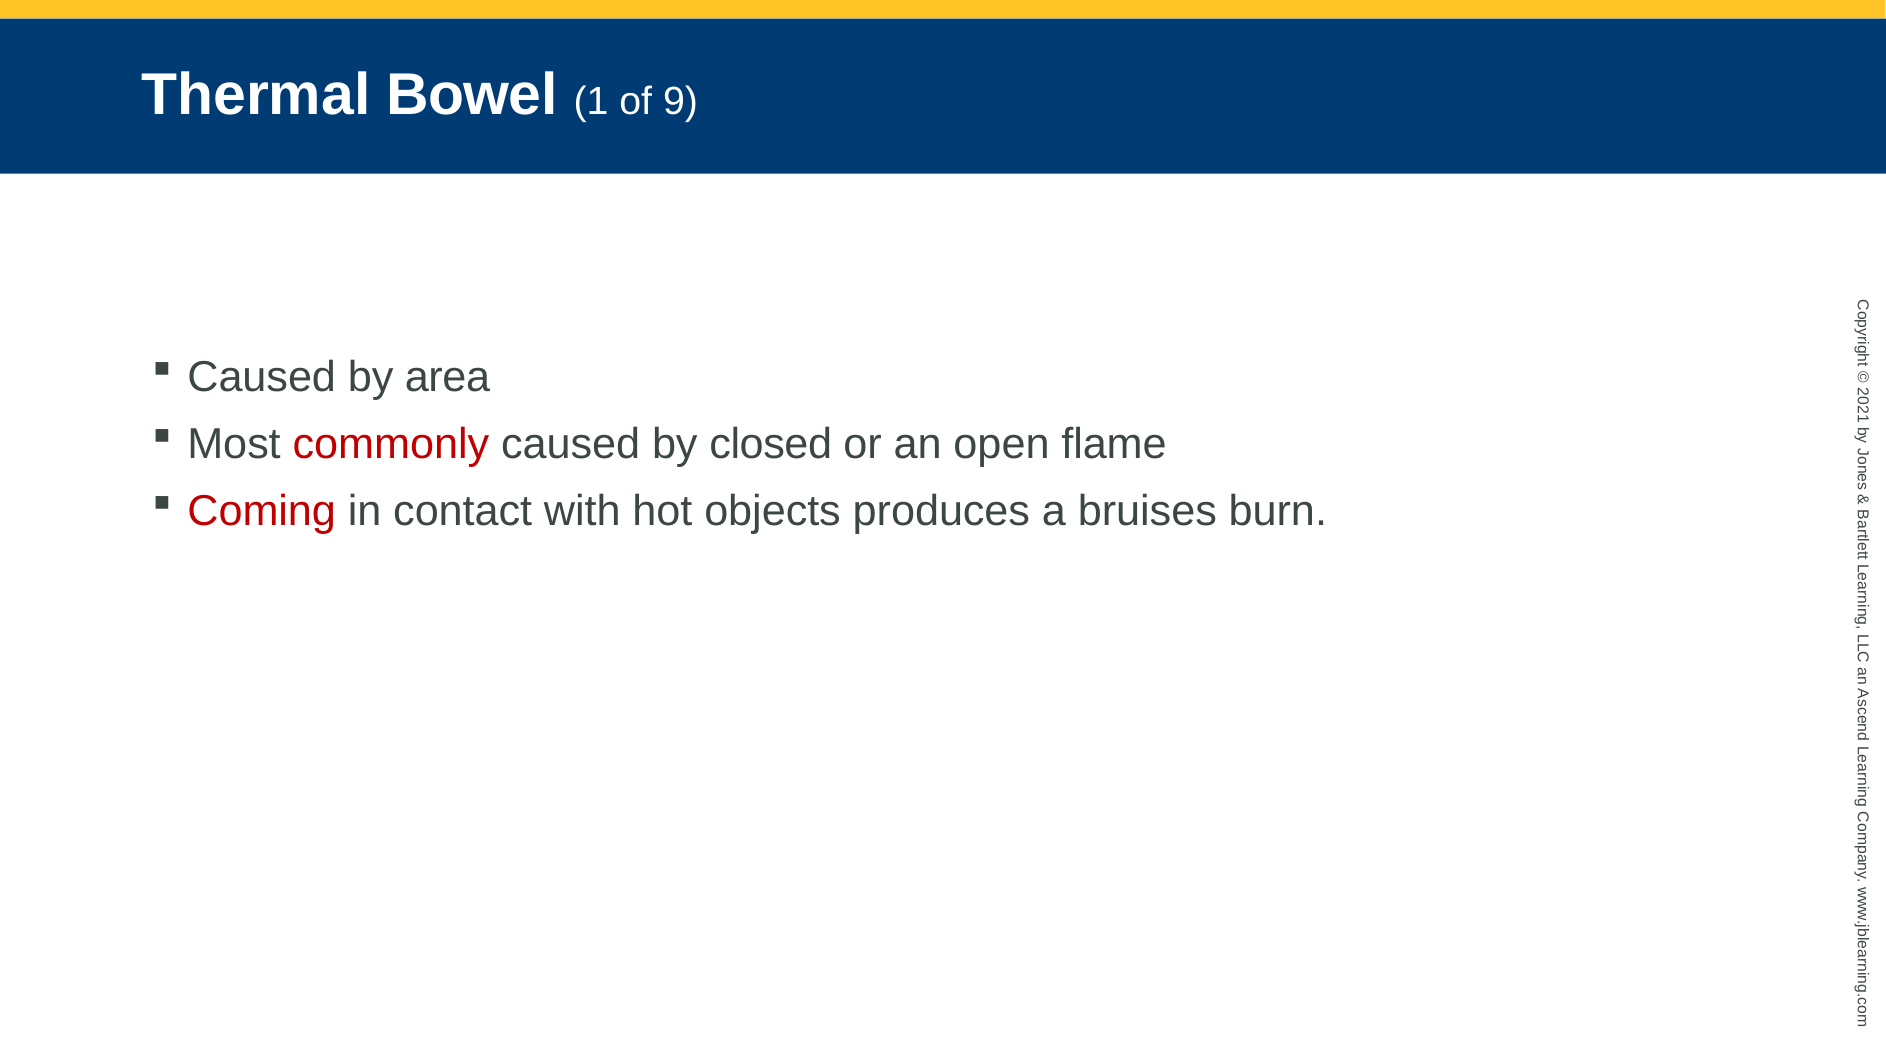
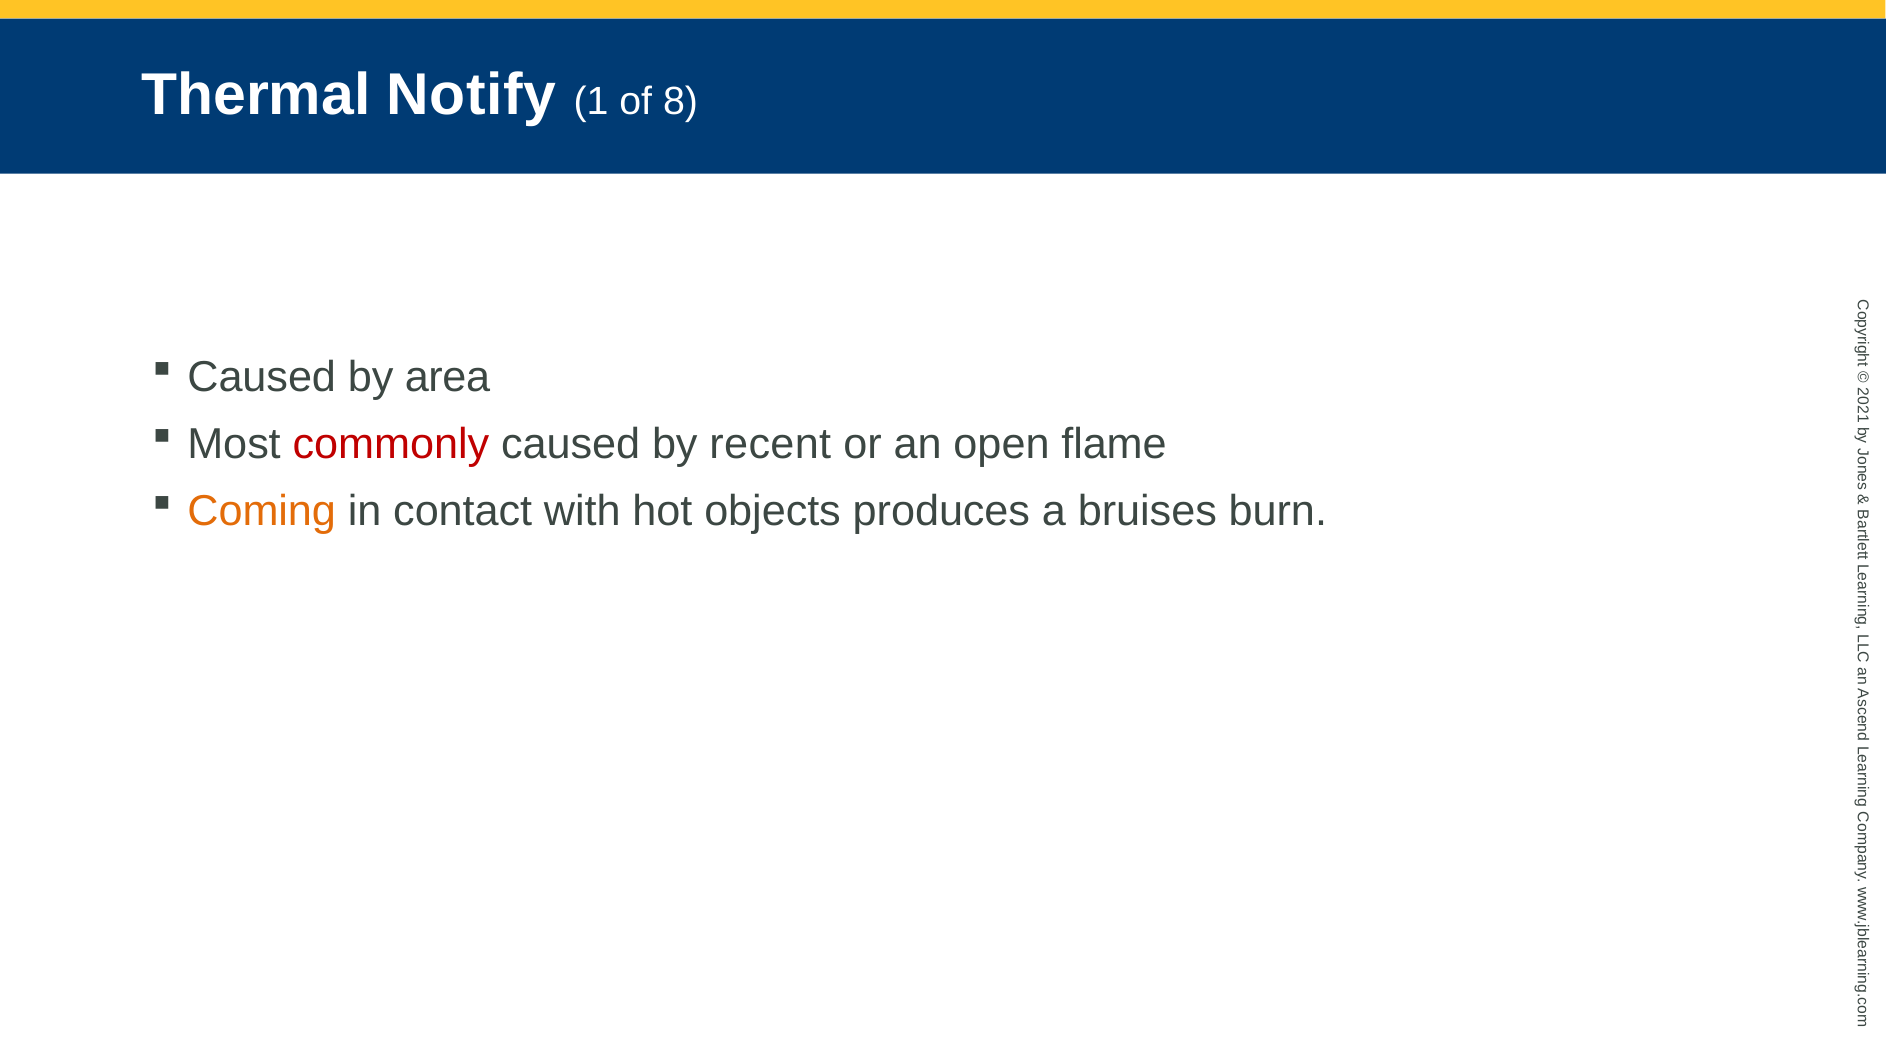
Bowel: Bowel -> Notify (471, 95)
9: 9 -> 8 (681, 101)
closed: closed -> recent (770, 444)
Coming colour: red -> orange (262, 511)
